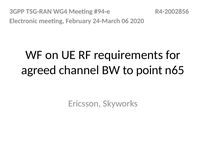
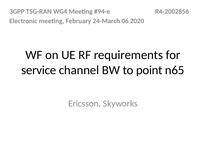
agreed: agreed -> service (39, 70)
